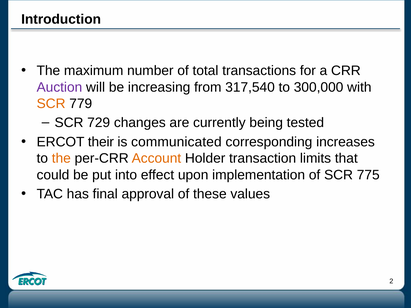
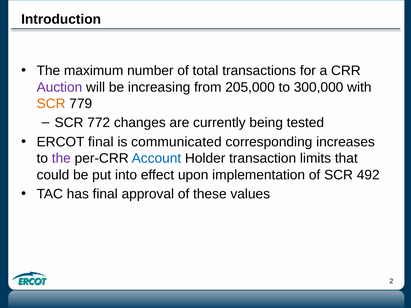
317,540: 317,540 -> 205,000 (250, 87)
729: 729 -> 772 (99, 123)
ERCOT their: their -> final (101, 142)
the colour: orange -> purple (61, 159)
Account colour: orange -> blue (156, 159)
775: 775 -> 492 (368, 175)
